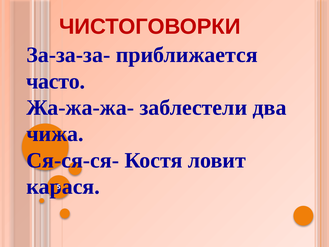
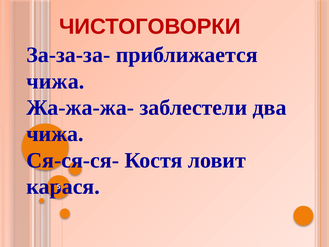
часто: часто -> чижа (55, 81)
